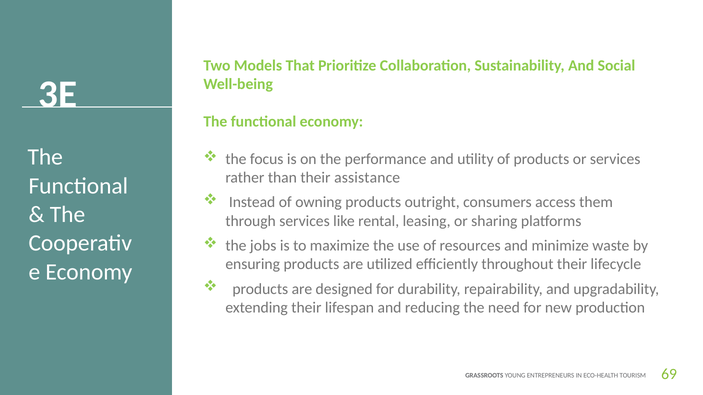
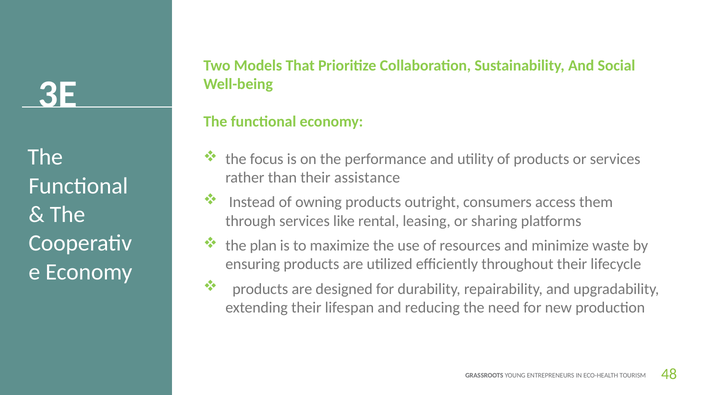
jobs: jobs -> plan (263, 246)
69: 69 -> 48 (669, 375)
